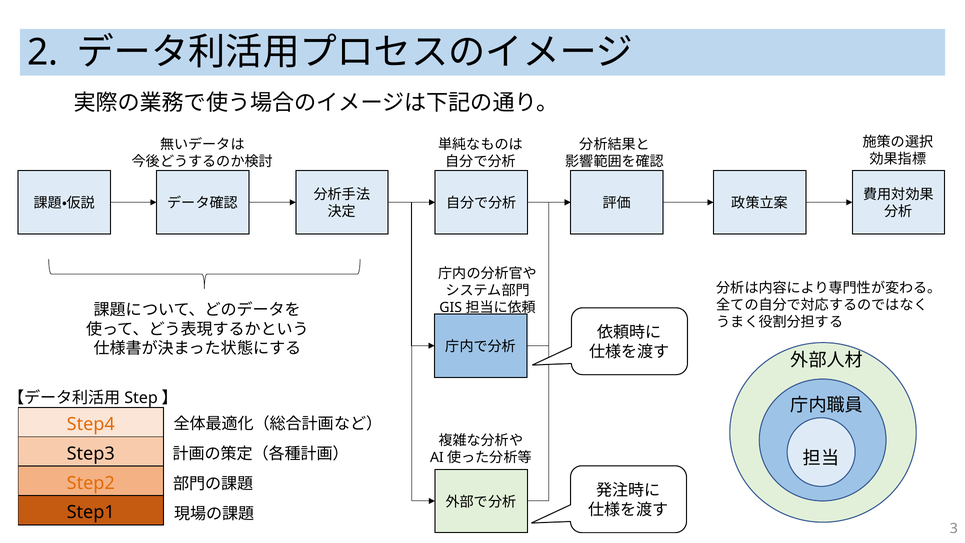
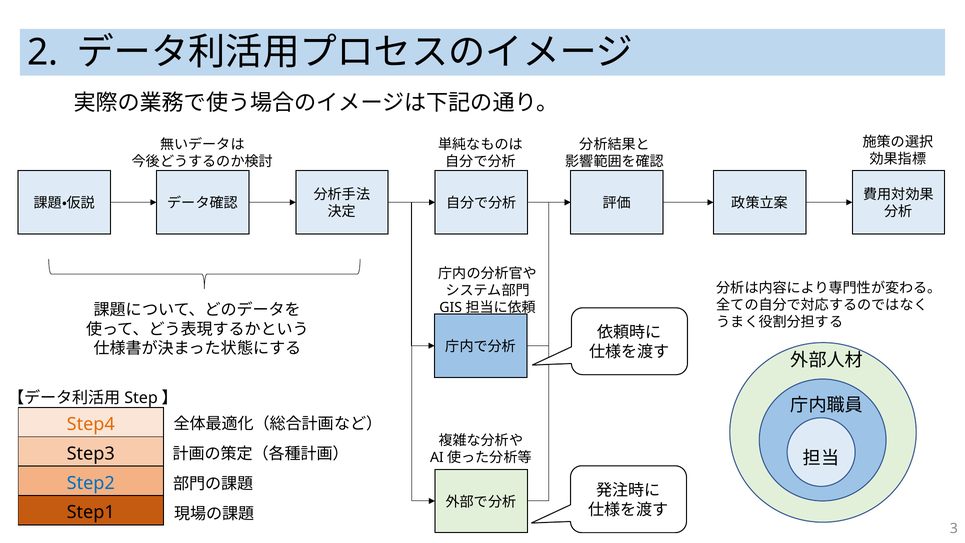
Step2 colour: orange -> blue (91, 483)
